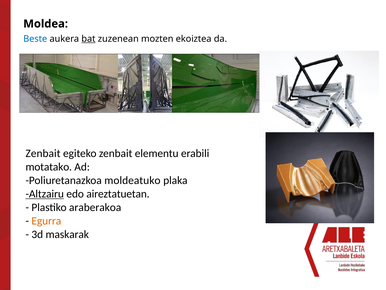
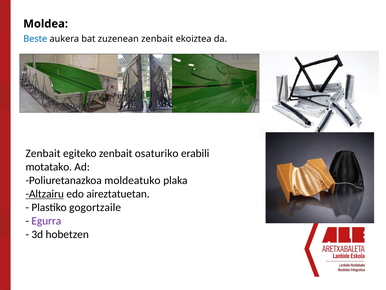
bat underline: present -> none (88, 39)
zuzenean mozten: mozten -> zenbait (157, 39)
elementu: elementu -> osaturiko (157, 153)
araberakoa: araberakoa -> gogortzaile (95, 207)
Egurra colour: orange -> purple (46, 221)
maskarak: maskarak -> hobetzen (67, 234)
